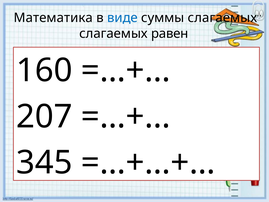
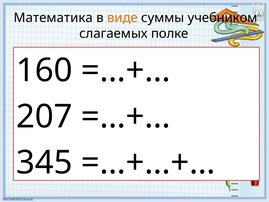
виде colour: blue -> orange (122, 18)
суммы слагаемых: слагаемых -> учебником (223, 18)
равен: равен -> полке (170, 33)
